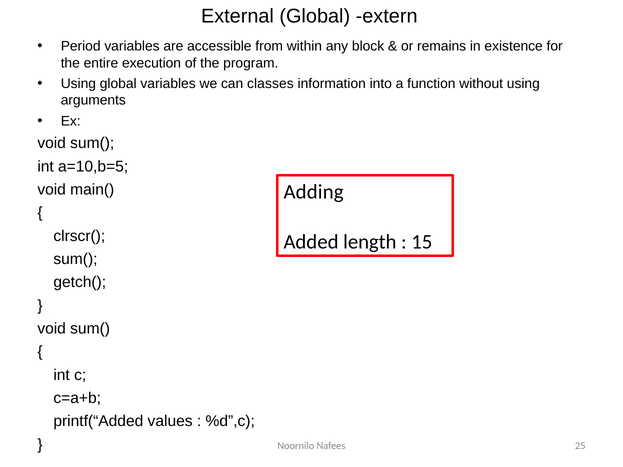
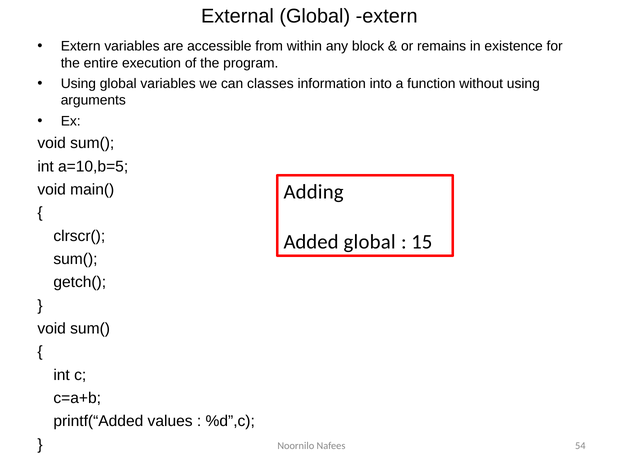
Period: Period -> Extern (81, 46)
Added length: length -> global (370, 242)
25: 25 -> 54 (580, 446)
